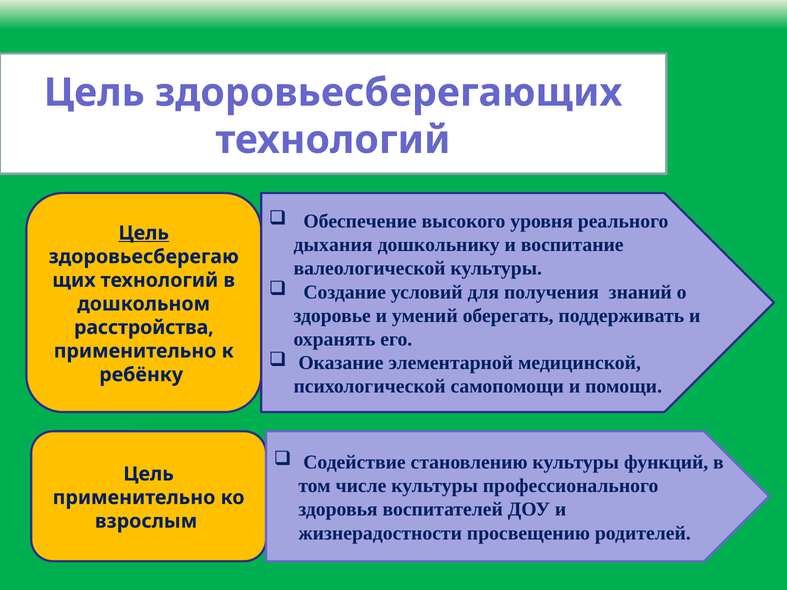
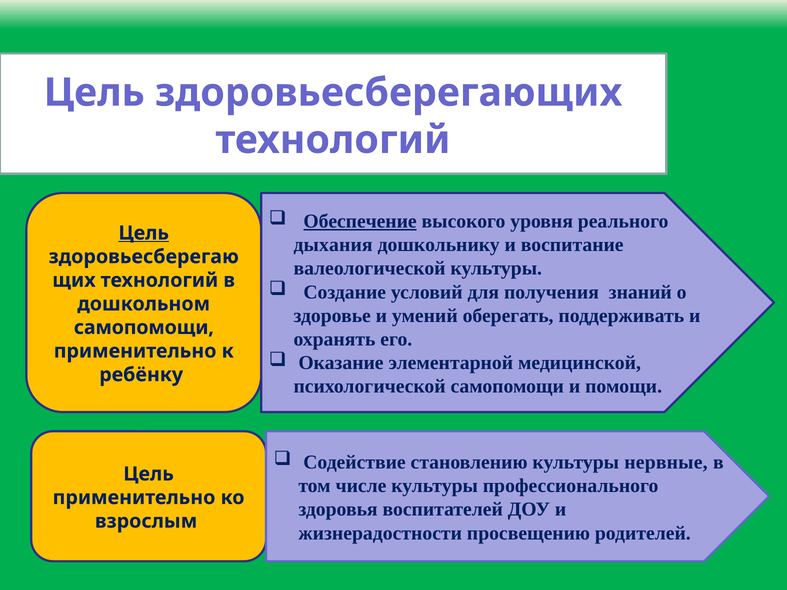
Обеспечение underline: none -> present (360, 221)
расстройства: расстройства -> самопомощи (144, 328)
функций: функций -> нервные (666, 462)
